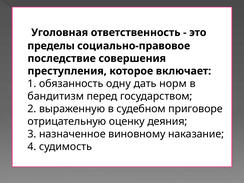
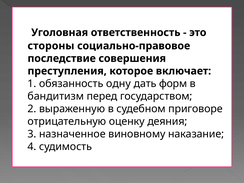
пределы: пределы -> стороны (51, 46)
норм: норм -> форм (173, 84)
